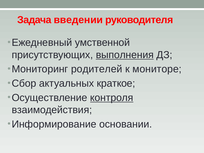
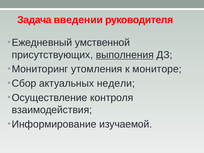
родителей: родителей -> утомления (97, 69)
краткое: краткое -> недели (116, 83)
контроля underline: present -> none (112, 98)
основании: основании -> изучаемой (126, 124)
